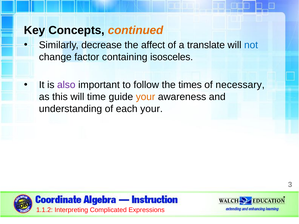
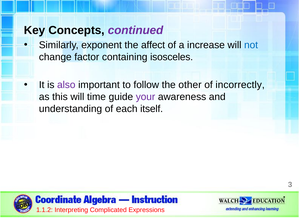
continued colour: orange -> purple (136, 30)
decrease: decrease -> exponent (102, 45)
translate: translate -> increase (206, 45)
times: times -> other (190, 85)
necessary: necessary -> incorrectly (240, 85)
your colour: orange -> purple (146, 97)
each your: your -> itself (152, 109)
